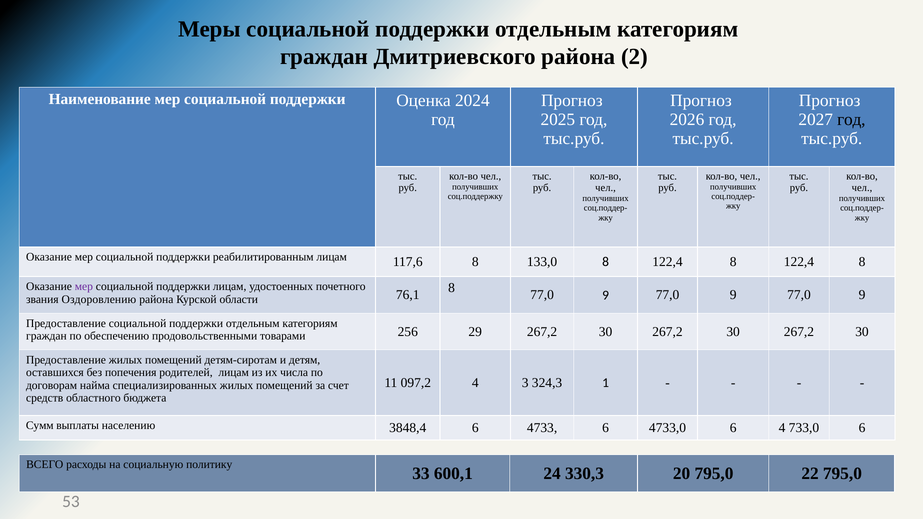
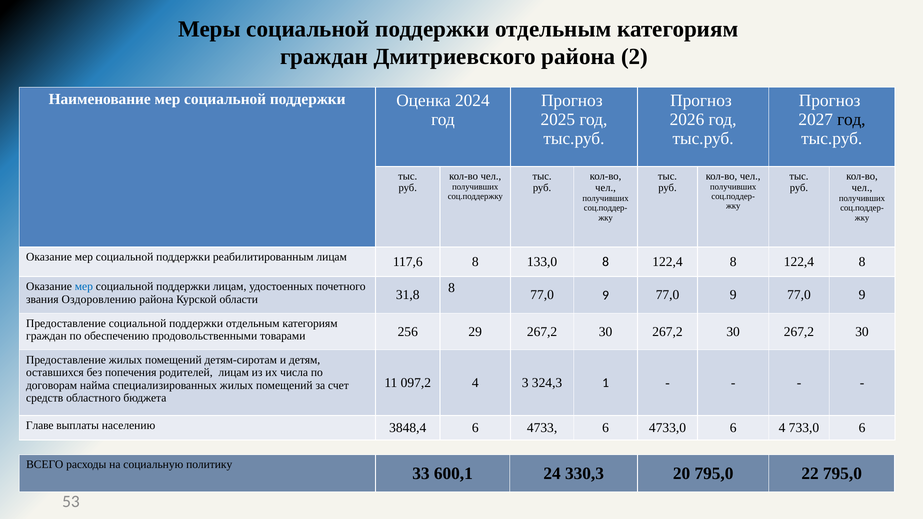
мер colour: purple -> blue (84, 287)
76,1: 76,1 -> 31,8 (408, 295)
Сумм: Сумм -> Главе (40, 426)
